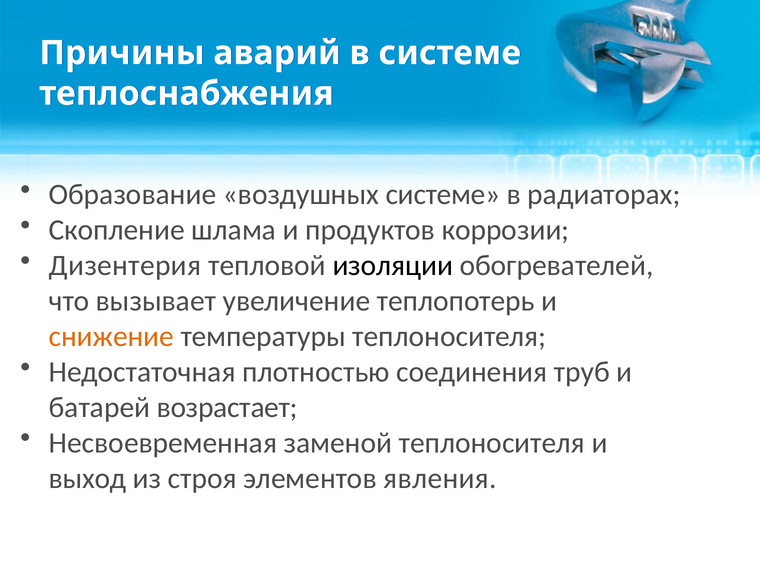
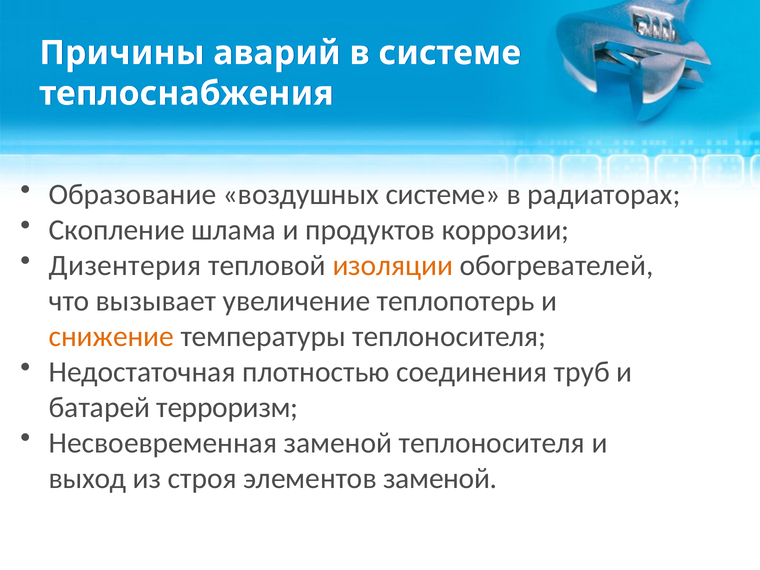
изоляции colour: black -> orange (393, 266)
возрастает: возрастает -> терроризм (227, 408)
элементов явления: явления -> заменой (440, 478)
